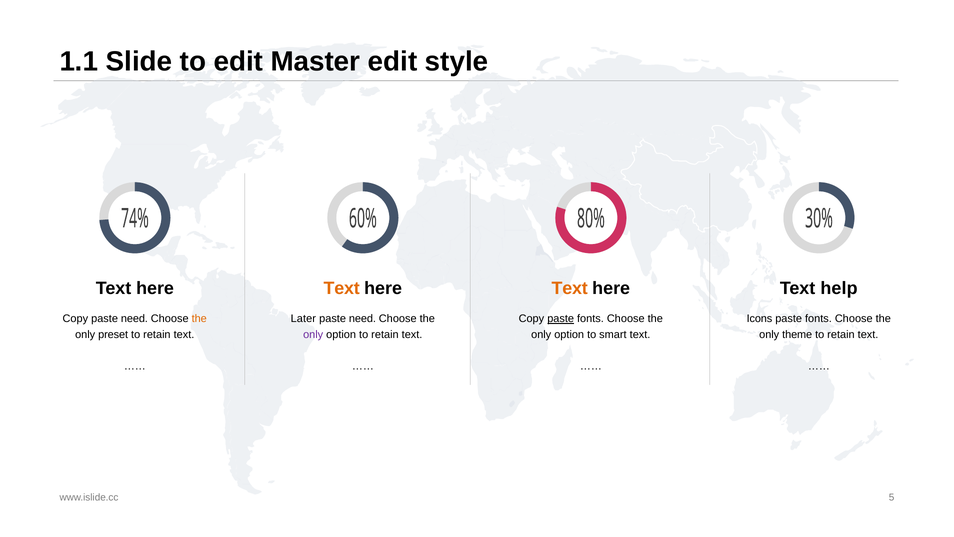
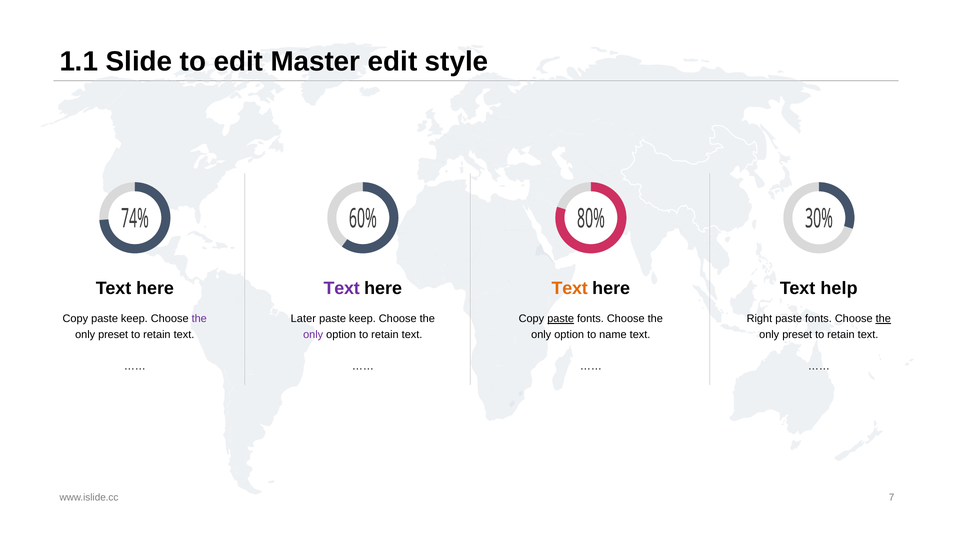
Text colour: orange -> purple (342, 288)
Copy paste need: need -> keep (134, 319)
the colour: orange -> purple (199, 319)
need: need -> keep (362, 319)
Icons: Icons -> Right (759, 319)
the underline: none -> present (883, 319)
smart: smart -> name (613, 334)
theme: theme -> preset (797, 334)
5: 5 -> 7 (892, 497)
